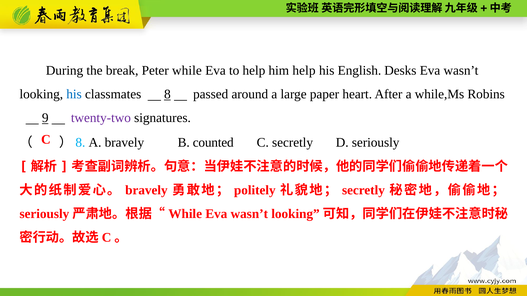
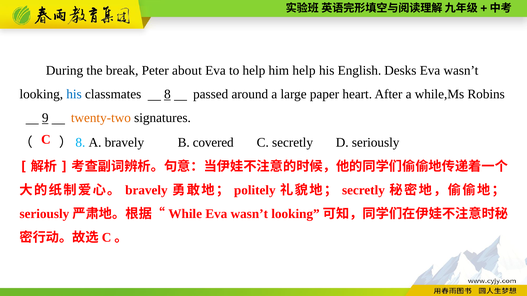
while: while -> about (187, 70)
twenty-two colour: purple -> orange (101, 118)
counted: counted -> covered (213, 143)
